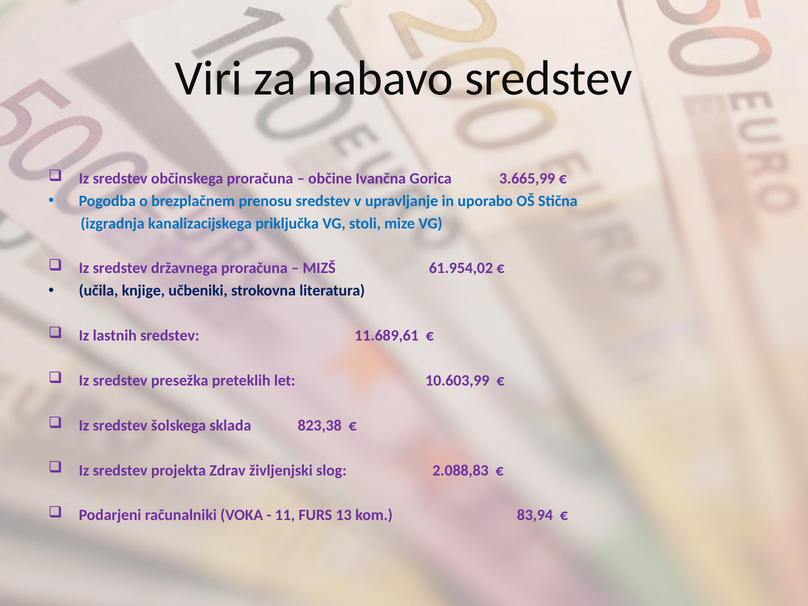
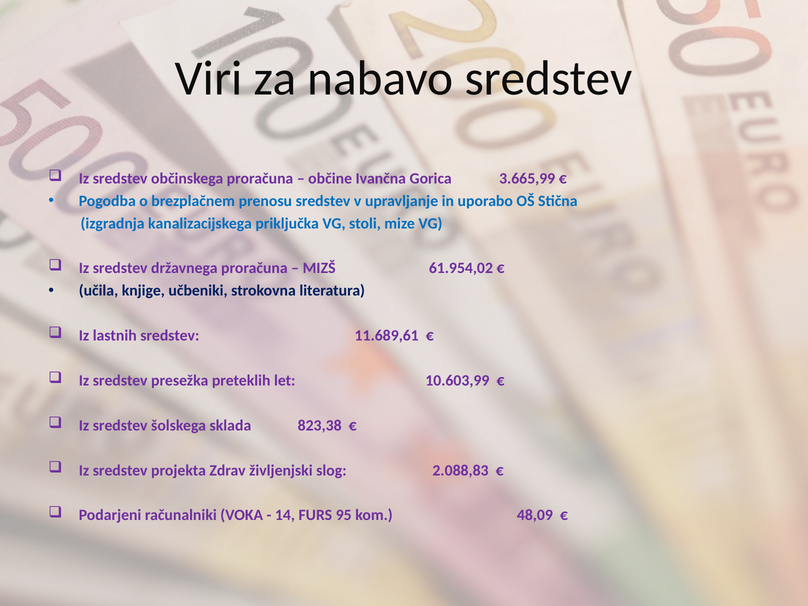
11: 11 -> 14 (285, 515)
13: 13 -> 95 (344, 515)
83,94: 83,94 -> 48,09 (535, 515)
